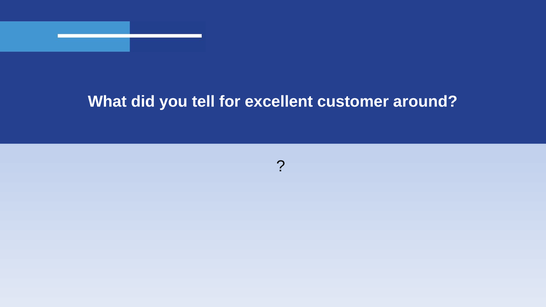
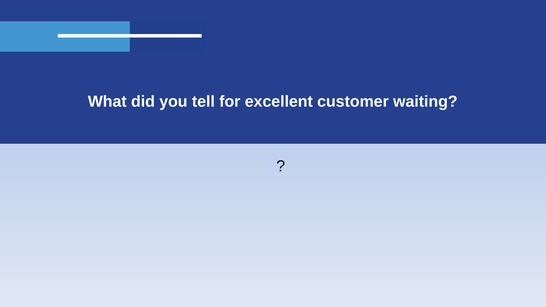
around: around -> waiting (425, 101)
